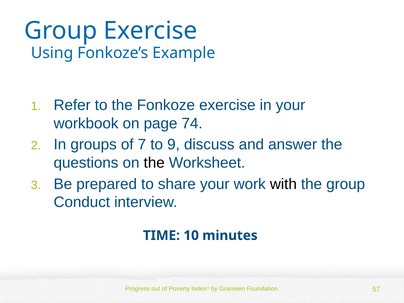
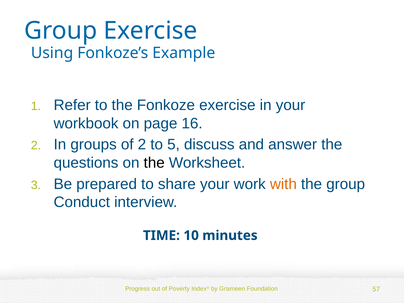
74: 74 -> 16 (192, 123)
of 7: 7 -> 2 (142, 145)
9: 9 -> 5 (174, 145)
with colour: black -> orange (283, 184)
